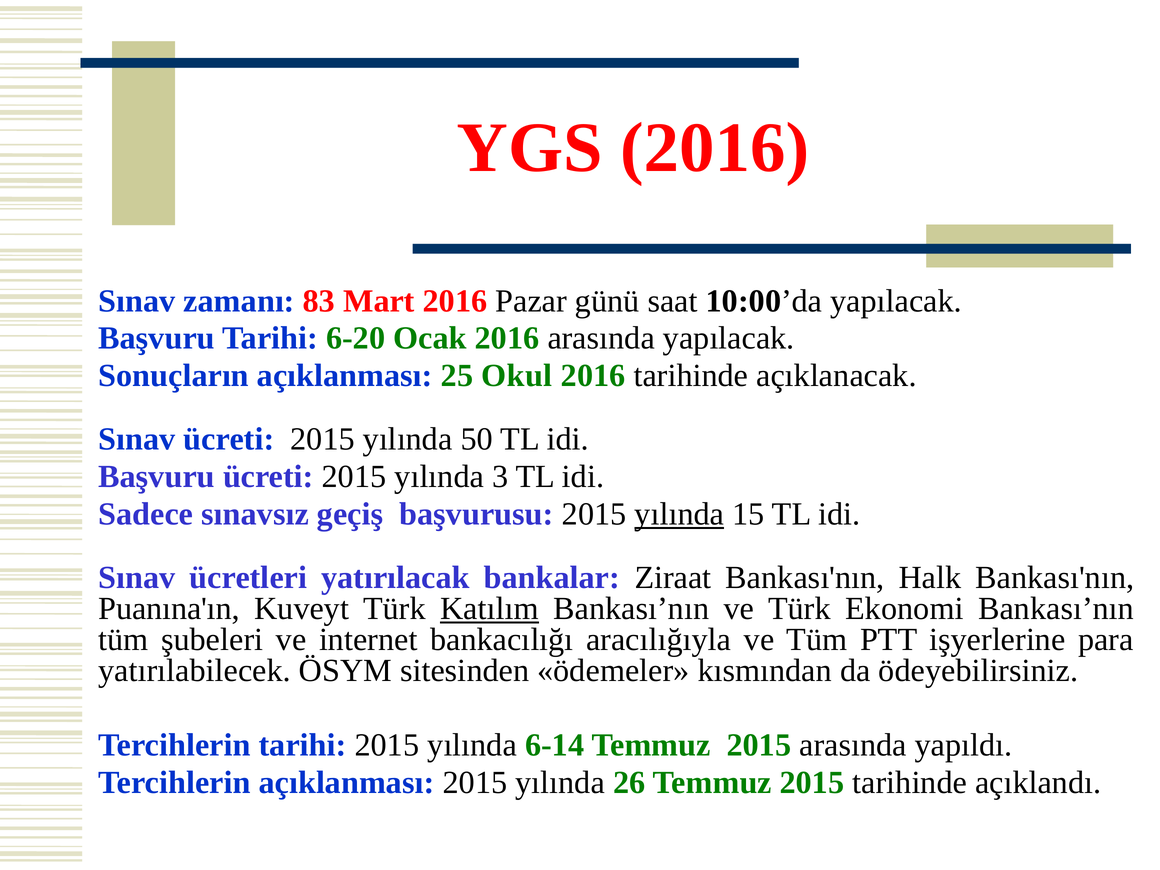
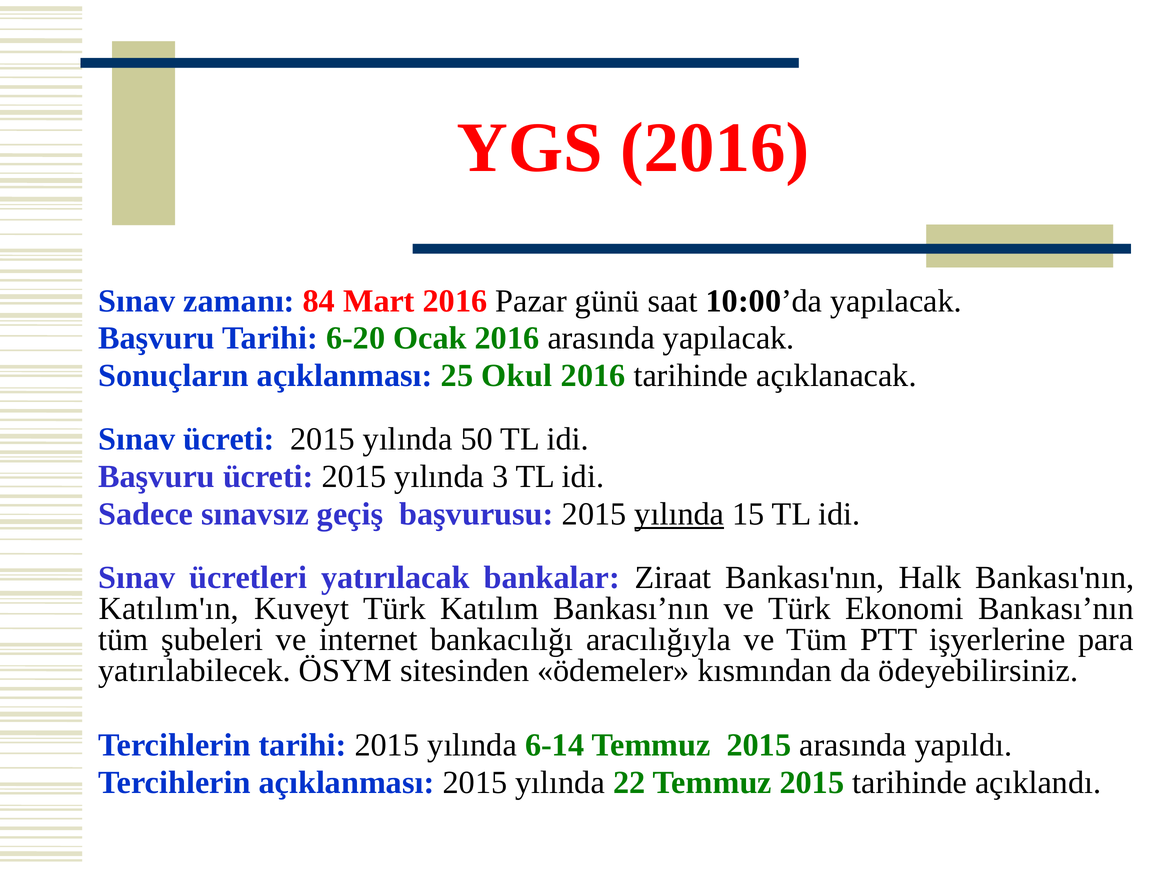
83: 83 -> 84 (319, 301)
Puanına'ın: Puanına'ın -> Katılım'ın (169, 609)
Katılım underline: present -> none (489, 609)
26: 26 -> 22 (629, 783)
